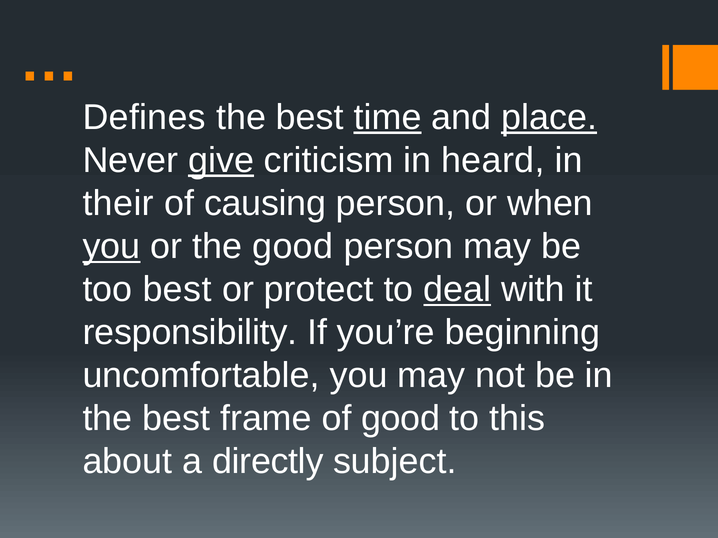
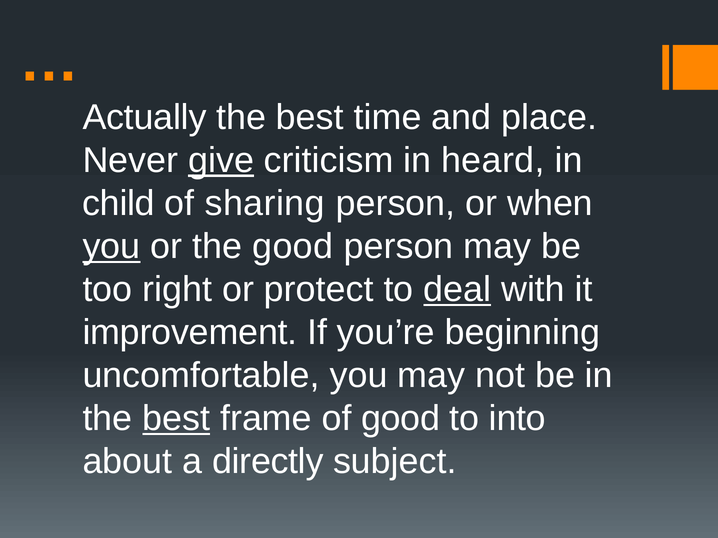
Defines: Defines -> Actually (145, 117)
time underline: present -> none (388, 117)
place underline: present -> none (549, 117)
their: their -> child (119, 204)
causing: causing -> sharing (265, 204)
too best: best -> right (177, 290)
responsibility: responsibility -> improvement (190, 333)
best underline: none -> present (176, 419)
this: this -> into (517, 419)
